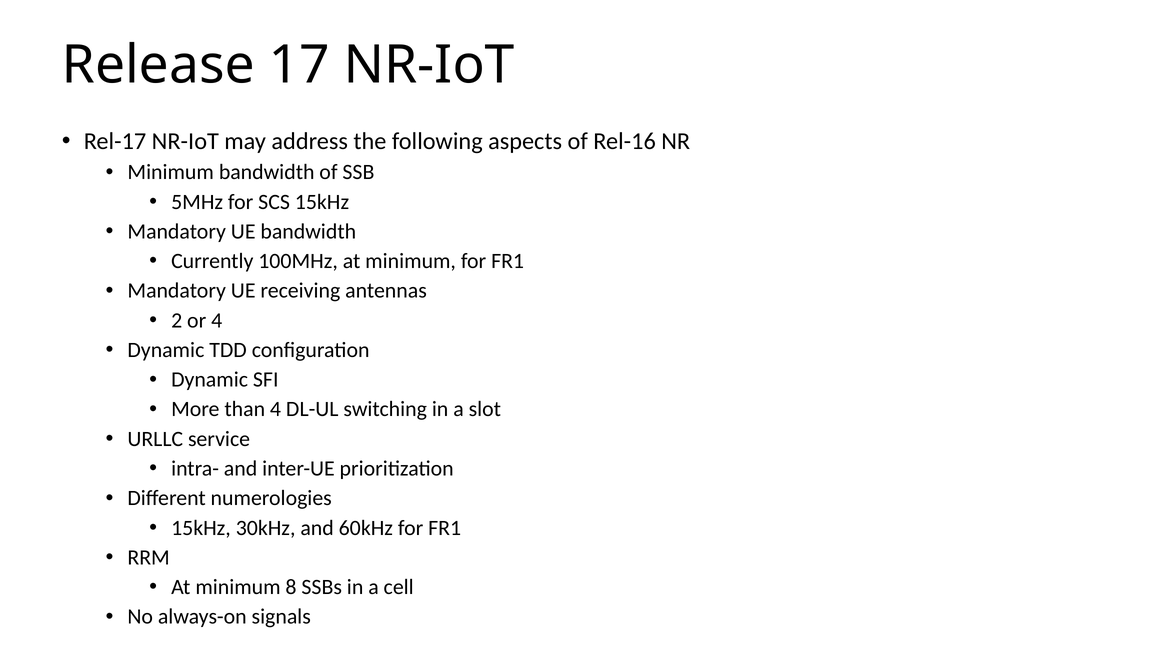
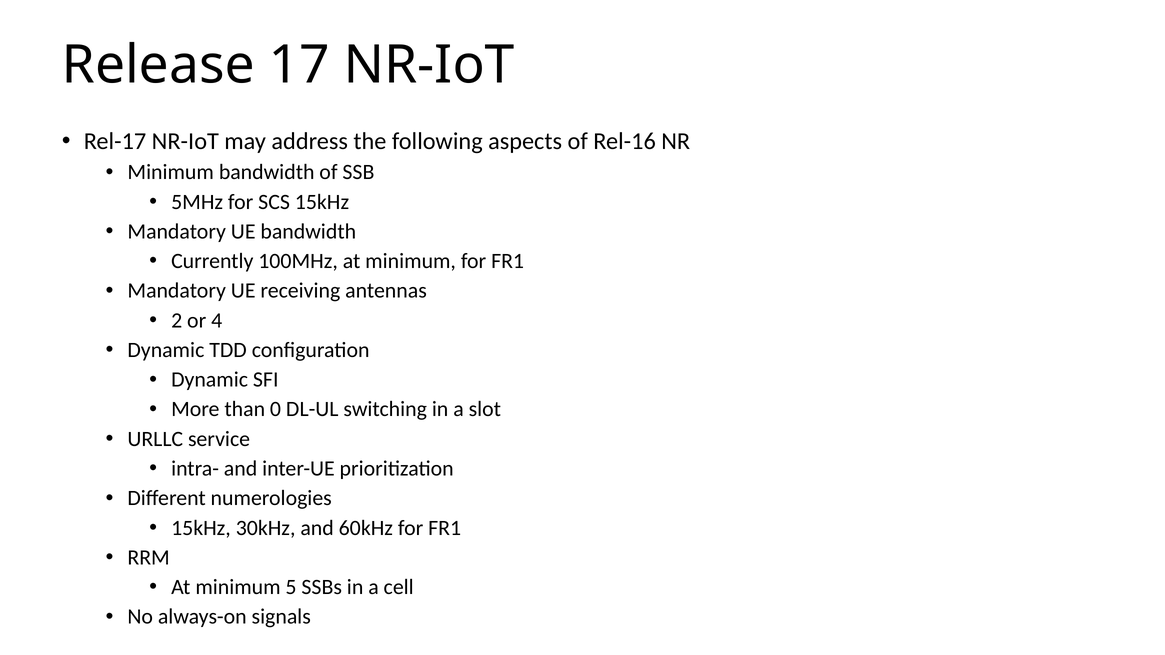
than 4: 4 -> 0 (276, 409)
8: 8 -> 5 (291, 587)
